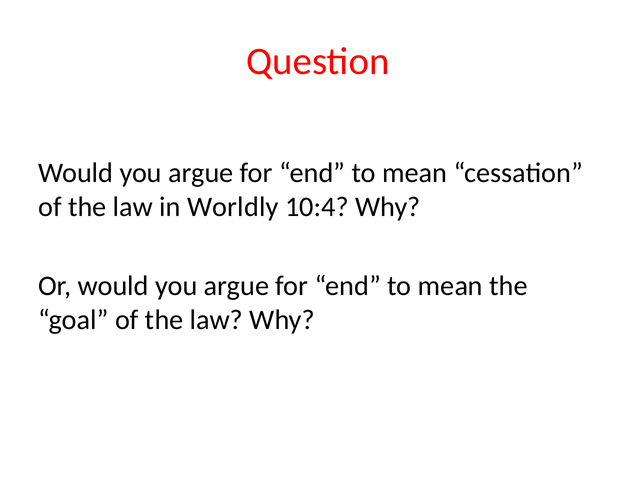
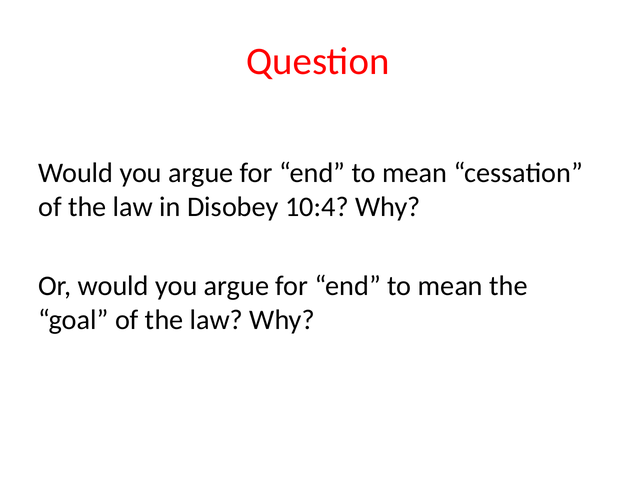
Worldly: Worldly -> Disobey (233, 207)
